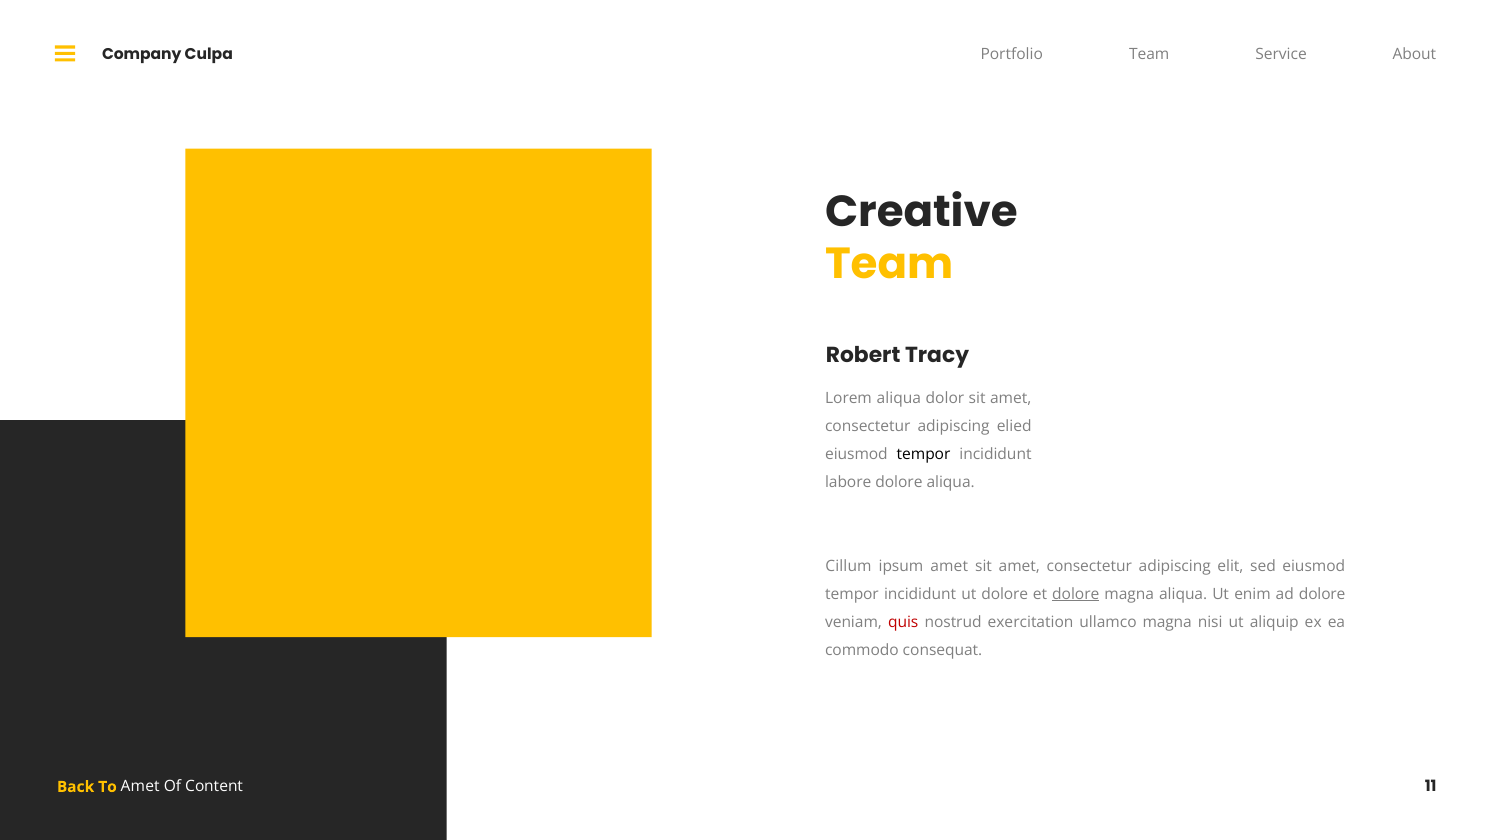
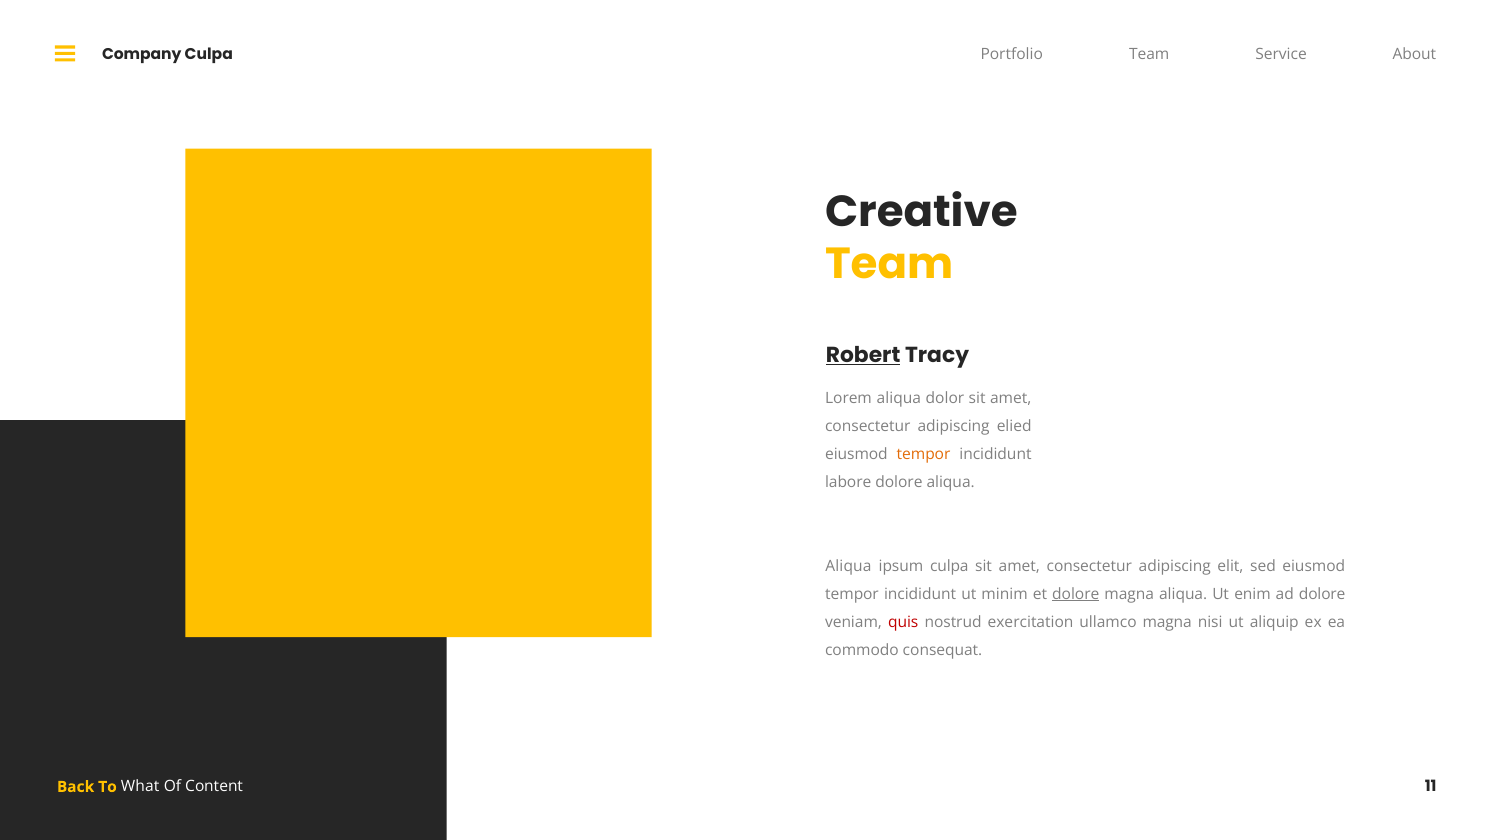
Robert underline: none -> present (863, 356)
tempor colour: black -> orange (924, 455)
Cillum: Cillum -> Aliqua (848, 566)
ipsum amet: amet -> culpa (949, 566)
ut dolore: dolore -> minim (1005, 594)
To Amet: Amet -> What (140, 787)
